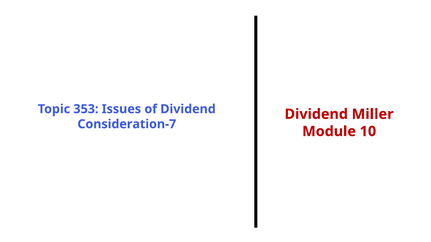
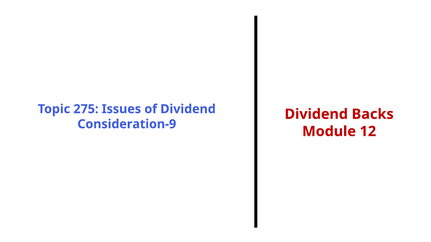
353: 353 -> 275 (86, 109)
Miller: Miller -> Backs (373, 114)
Consideration-7: Consideration-7 -> Consideration-9 (127, 124)
10: 10 -> 12 (368, 132)
